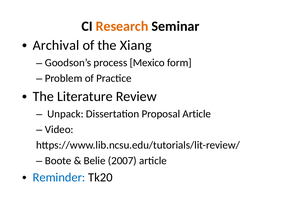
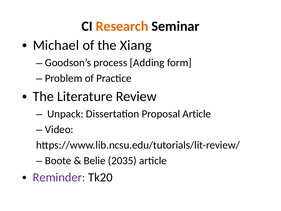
Archival: Archival -> Michael (56, 45)
Mexico: Mexico -> Adding (147, 63)
2007: 2007 -> 2035 (122, 160)
Reminder colour: blue -> purple (59, 177)
